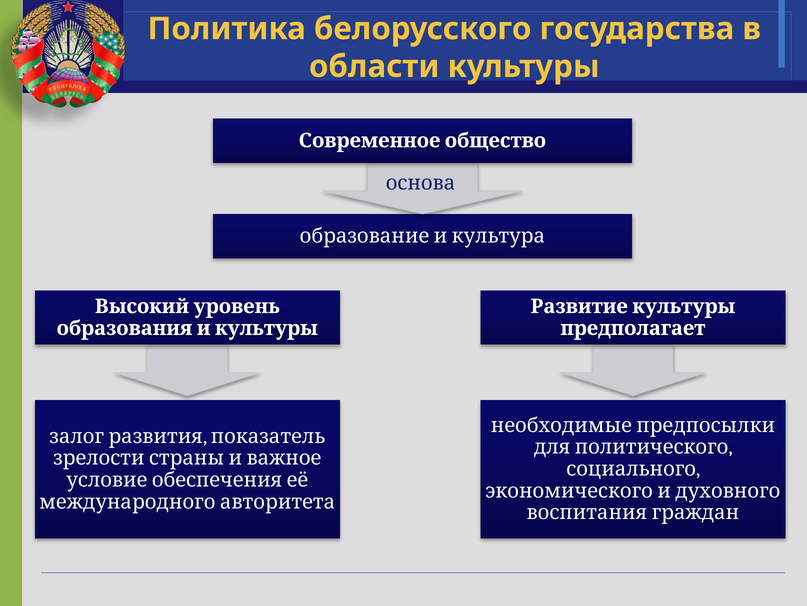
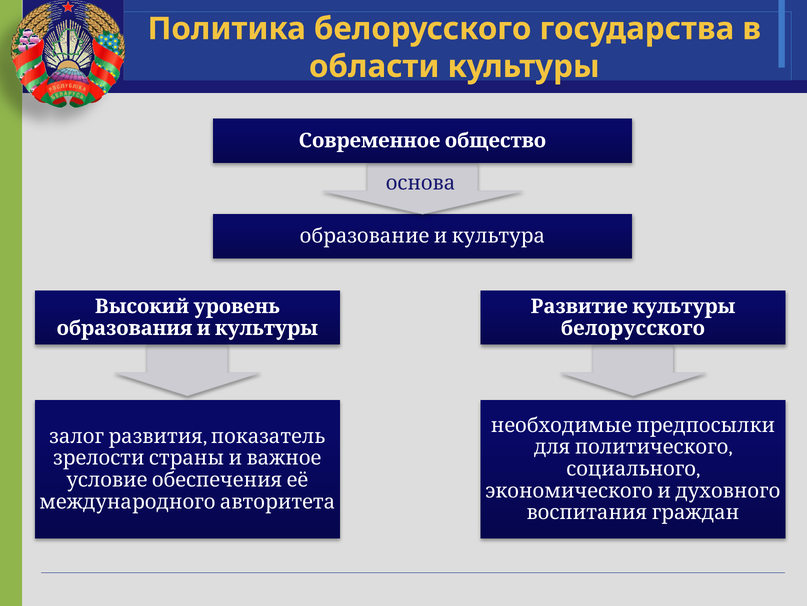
предполагает: предполагает -> белорусского (633, 328)
